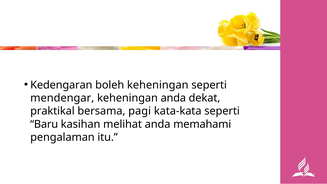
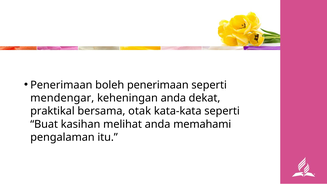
Kedengaran: Kedengaran -> Penerimaan (61, 85)
boleh keheningan: keheningan -> penerimaan (158, 85)
pagi: pagi -> otak (140, 111)
Baru: Baru -> Buat (44, 124)
